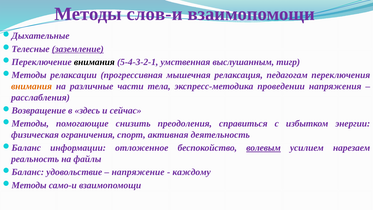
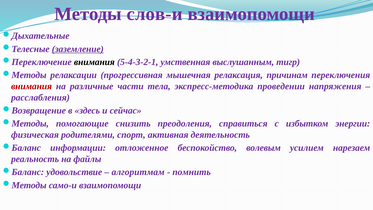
педагогам: педагогам -> причинам (287, 75)
внимания colour: orange -> red (32, 86)
ограничения: ограничения -> родителями (88, 135)
волевым underline: present -> none (263, 148)
напряжение: напряжение -> алгоритмам (138, 172)
каждому: каждому -> помнить (192, 172)
